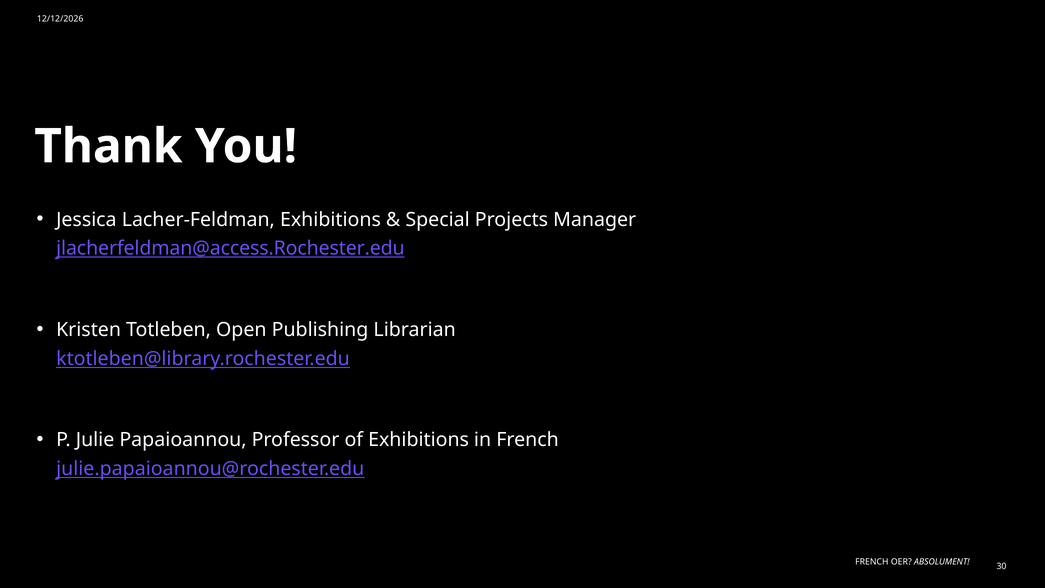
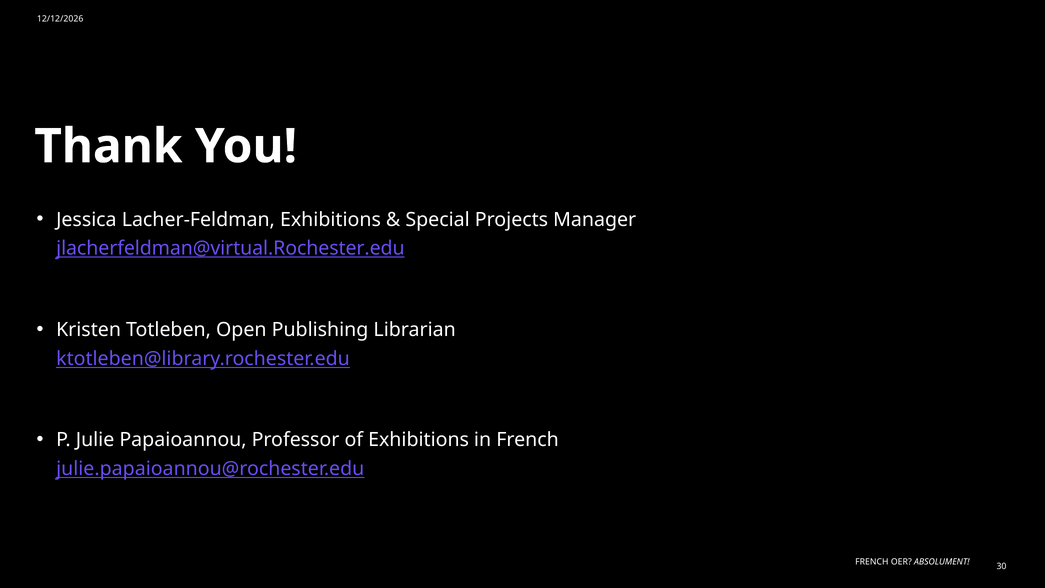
jlacherfeldman@access.Rochester.edu: jlacherfeldman@access.Rochester.edu -> jlacherfeldman@virtual.Rochester.edu (230, 248)
